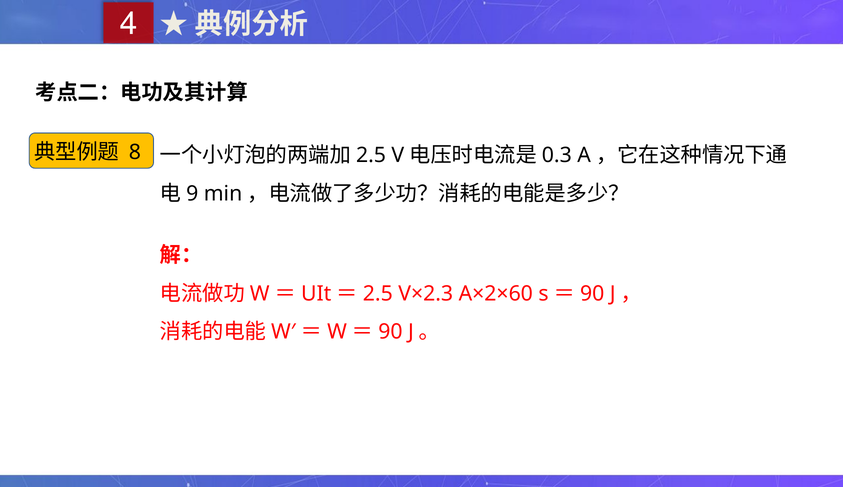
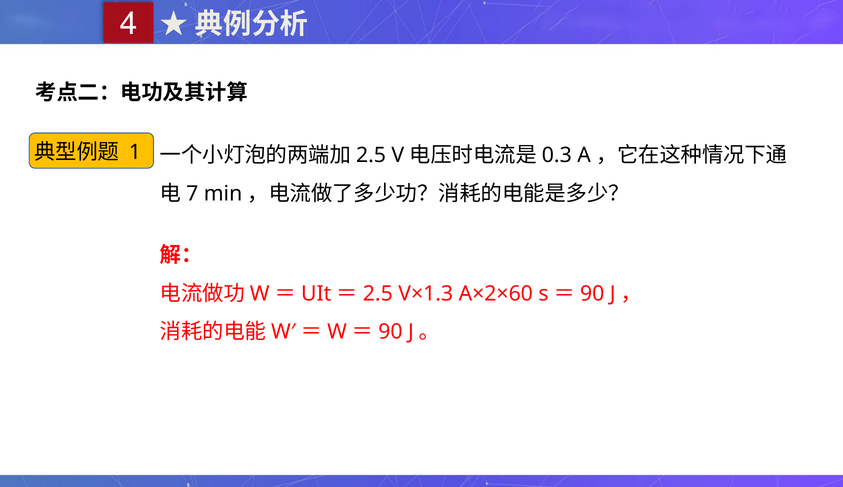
8: 8 -> 1 (135, 152)
9: 9 -> 7 (192, 194)
V×2.3: V×2.3 -> V×1.3 (426, 294)
